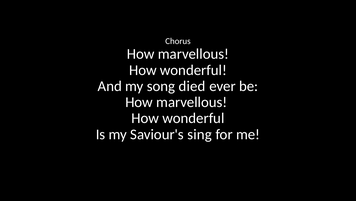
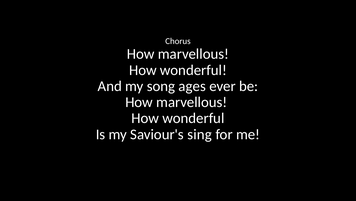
died: died -> ages (192, 86)
